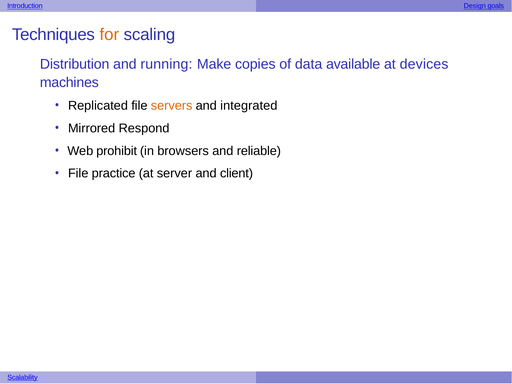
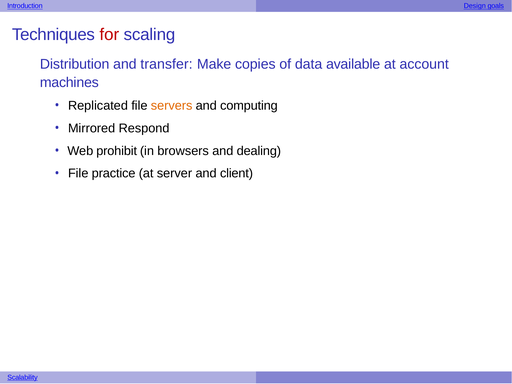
for colour: orange -> red (109, 35)
running: running -> transfer (167, 64)
devices: devices -> account (424, 64)
integrated: integrated -> computing (249, 106)
reliable: reliable -> dealing (259, 151)
